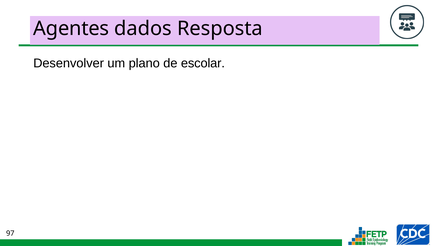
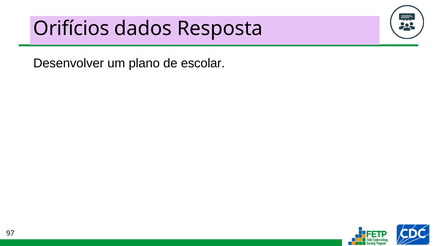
Agentes: Agentes -> Orifícios (71, 28)
